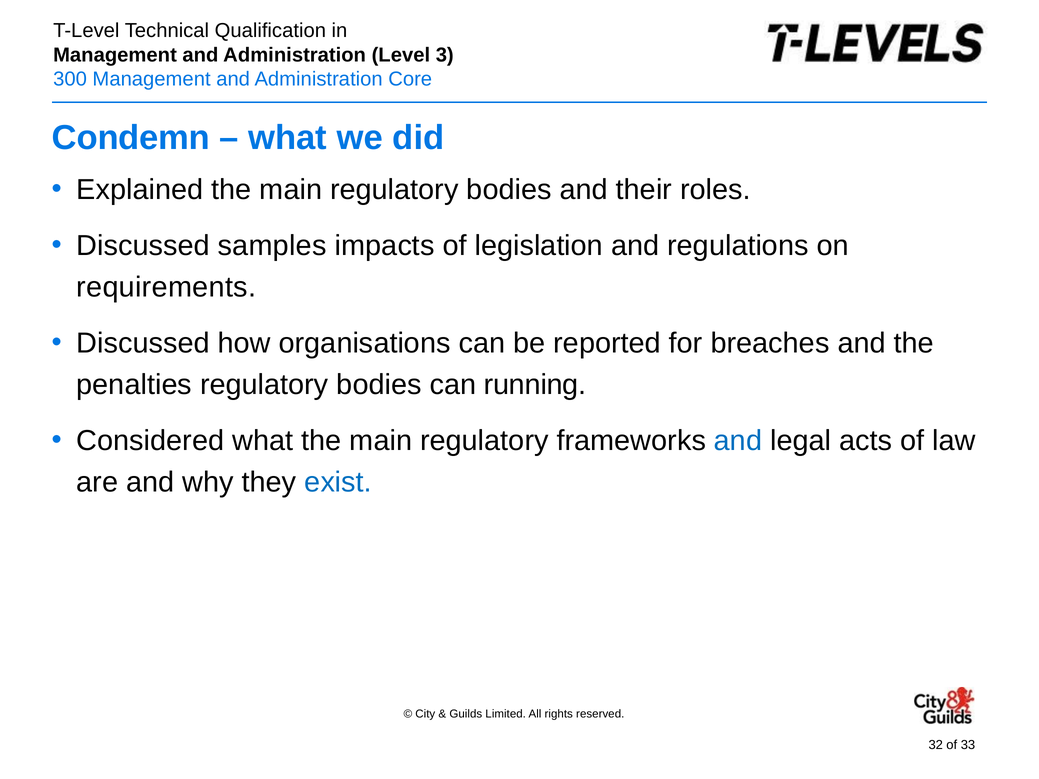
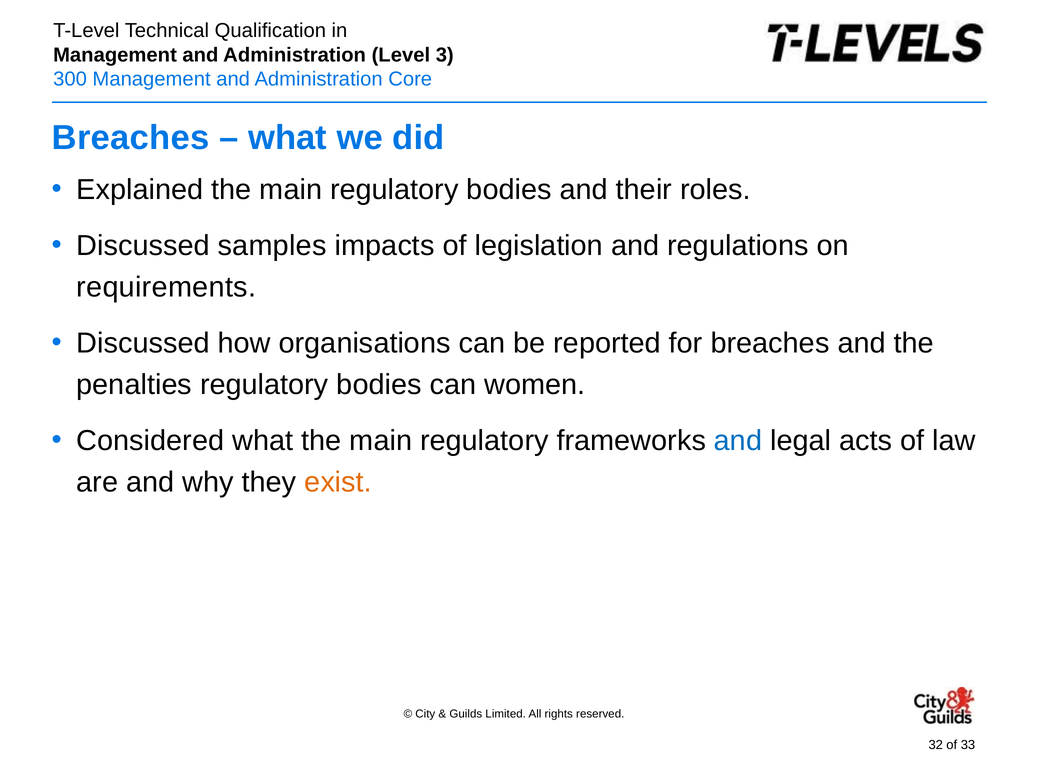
Condemn: Condemn -> Breaches (131, 138)
running: running -> women (535, 385)
exist colour: blue -> orange (338, 483)
